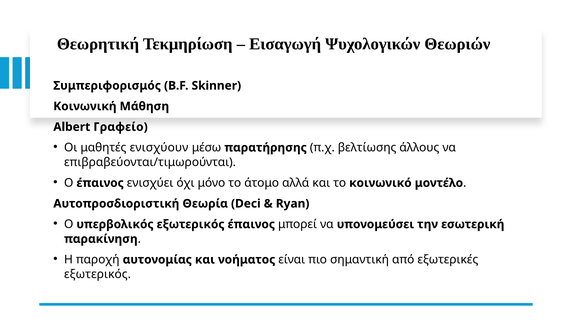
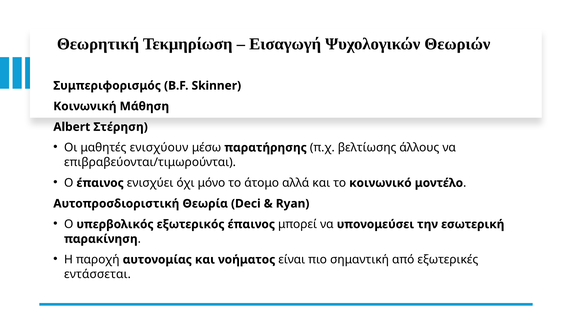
Γραφείο: Γραφείο -> Στέρηση (121, 127)
εξωτερικός: εξωτερικός -> εντάσσεται (97, 274)
